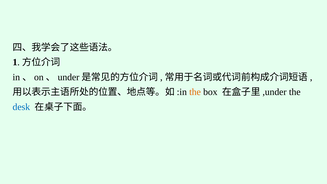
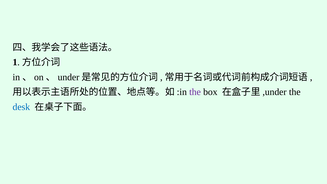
the colour: orange -> purple (195, 92)
